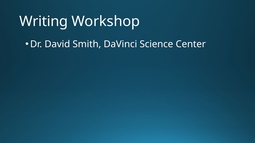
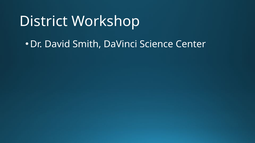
Writing: Writing -> District (44, 21)
